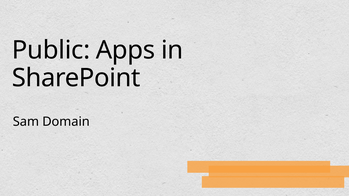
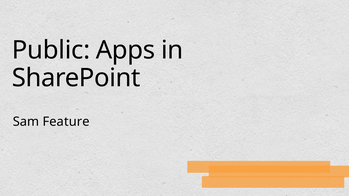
Domain: Domain -> Feature (66, 122)
